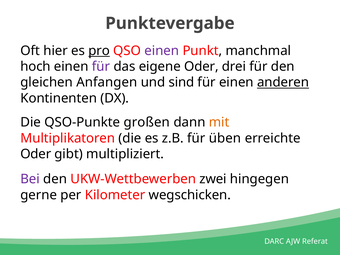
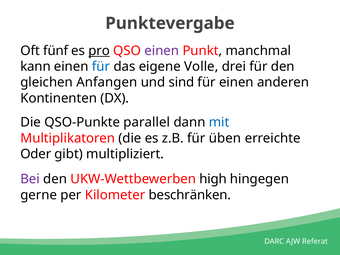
hier: hier -> fünf (56, 51)
hoch: hoch -> kann (35, 67)
für colour: purple -> blue (101, 67)
eigene Oder: Oder -> Volle (201, 67)
anderen underline: present -> none (283, 82)
großen: großen -> parallel (147, 122)
mit colour: orange -> blue (219, 122)
zwei: zwei -> high (213, 179)
wegschicken: wegschicken -> beschränken (190, 195)
